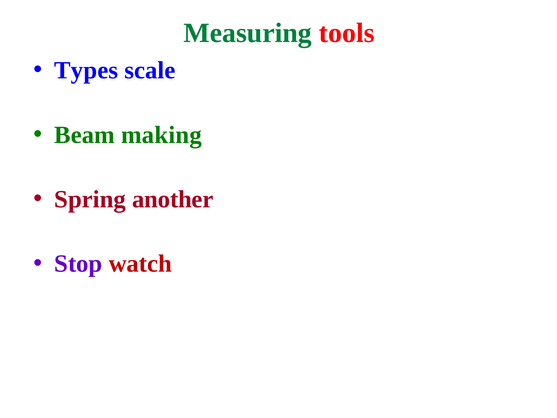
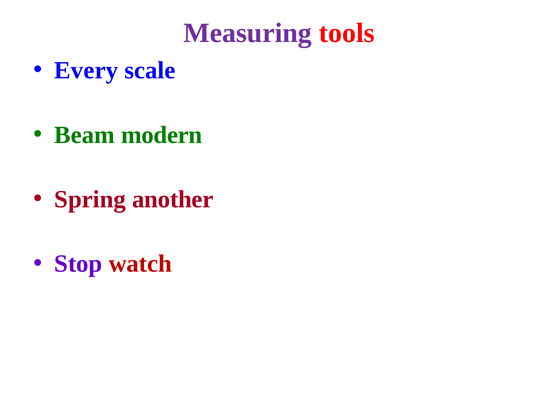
Measuring colour: green -> purple (248, 33)
Types: Types -> Every (86, 70)
making: making -> modern (162, 135)
